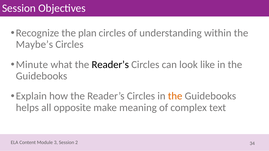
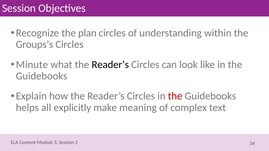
Maybe’s: Maybe’s -> Groups’s (34, 45)
the colour: orange -> red (175, 96)
opposite: opposite -> explicitly (72, 108)
